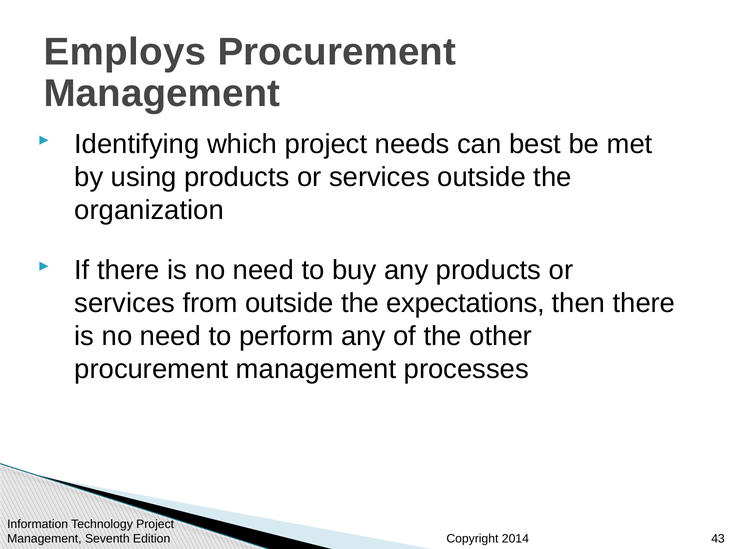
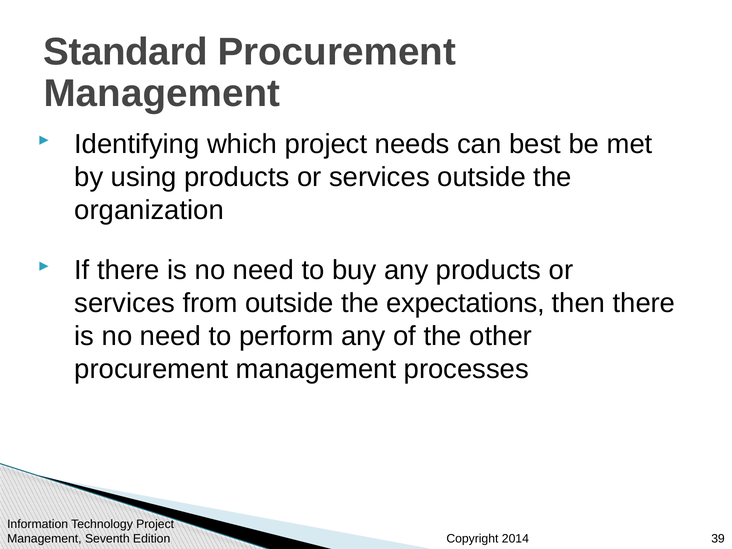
Employs: Employs -> Standard (125, 52)
43: 43 -> 39 (718, 539)
